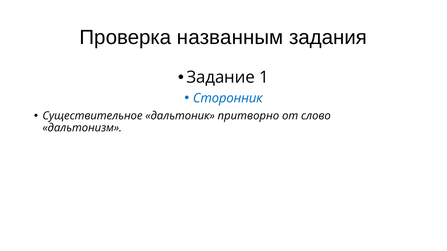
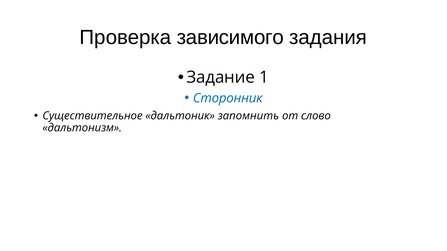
названным: названным -> зависимого (230, 38)
притворно: притворно -> запомнить (248, 116)
